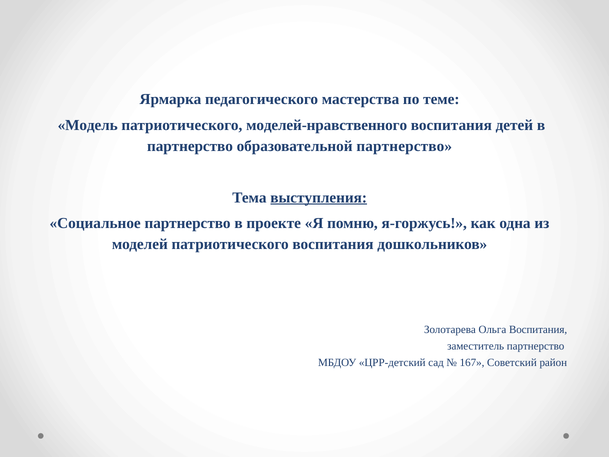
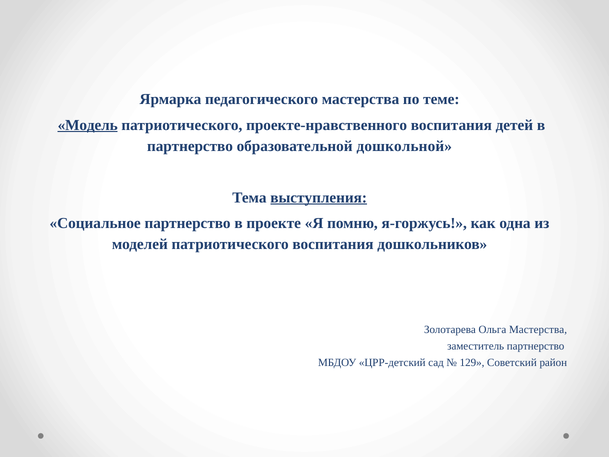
Модель underline: none -> present (88, 125)
моделей-нравственного: моделей-нравственного -> проекте-нравственного (327, 125)
образовательной партнерство: партнерство -> дошкольной (404, 146)
Ольга Воспитания: Воспитания -> Мастерства (538, 329)
167: 167 -> 129 (472, 363)
